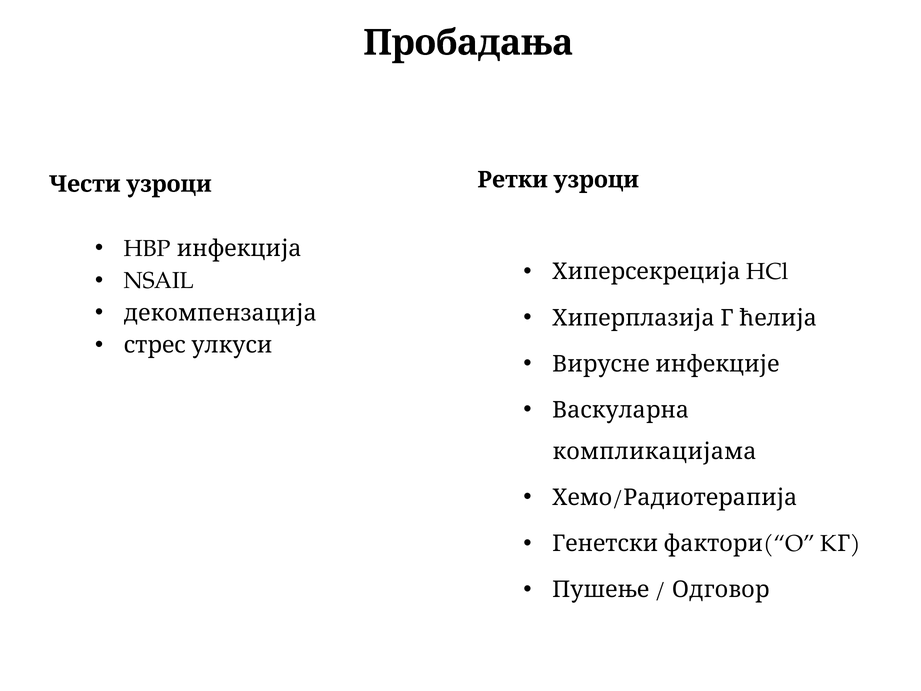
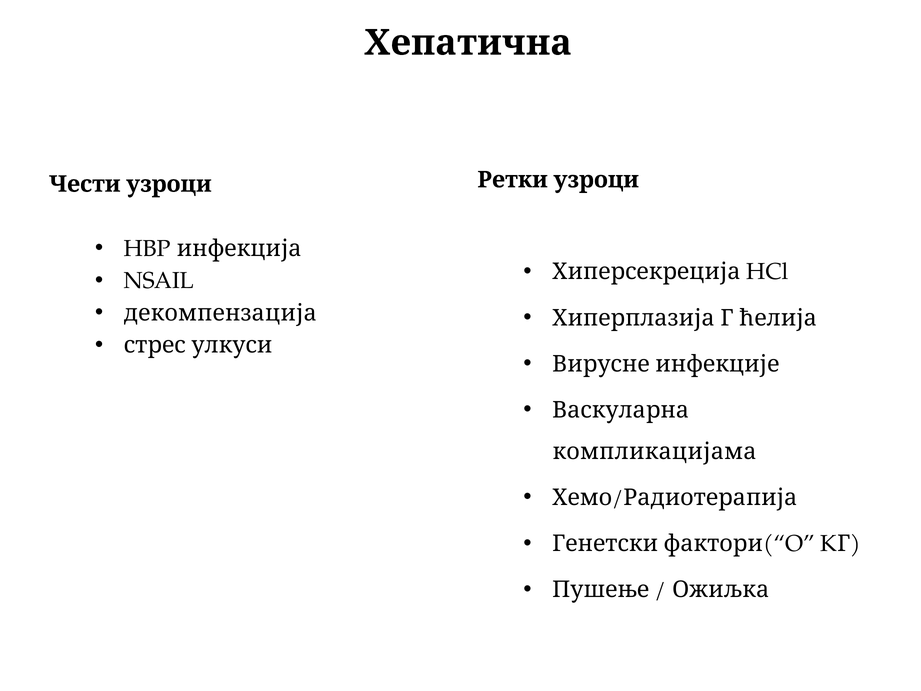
Пробадања: Пробадања -> Хепатична (468, 43)
Одговор: Одговор -> Ожиљка (721, 590)
